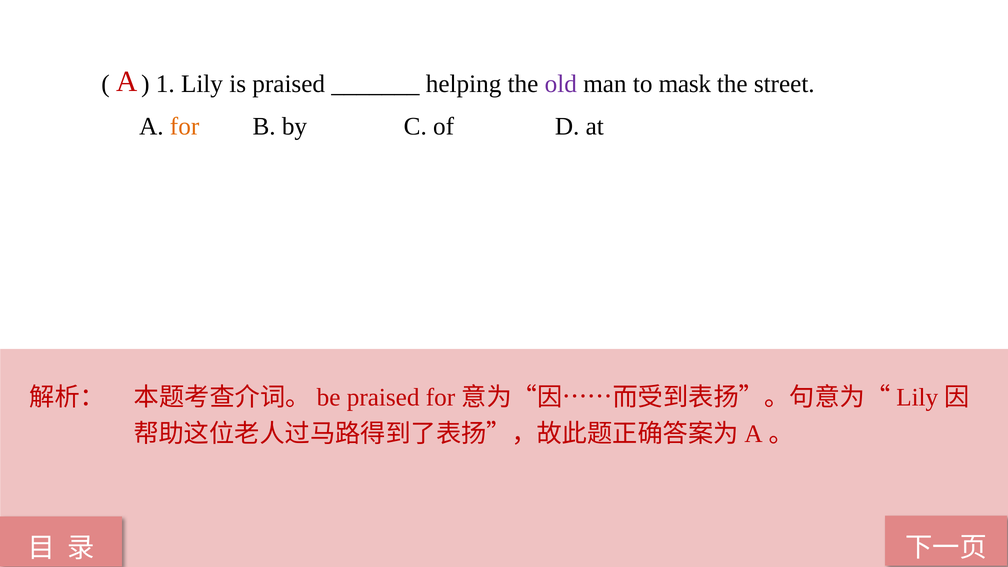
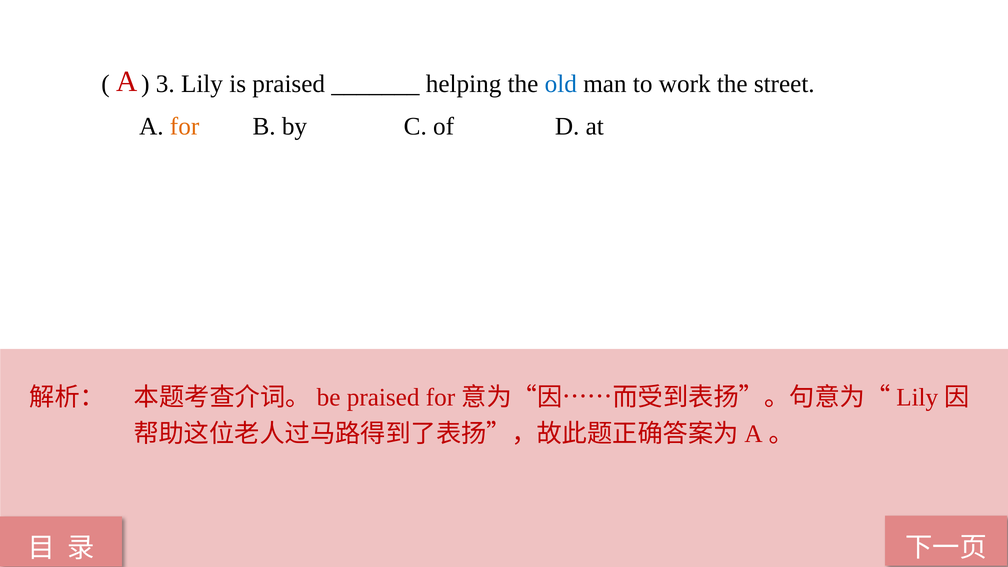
1: 1 -> 3 (165, 84)
old colour: purple -> blue (561, 84)
mask: mask -> work (685, 84)
